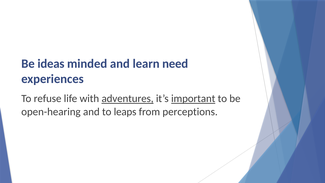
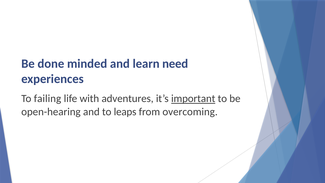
ideas: ideas -> done (51, 64)
refuse: refuse -> failing (48, 99)
adventures underline: present -> none (128, 99)
perceptions: perceptions -> overcoming (190, 112)
